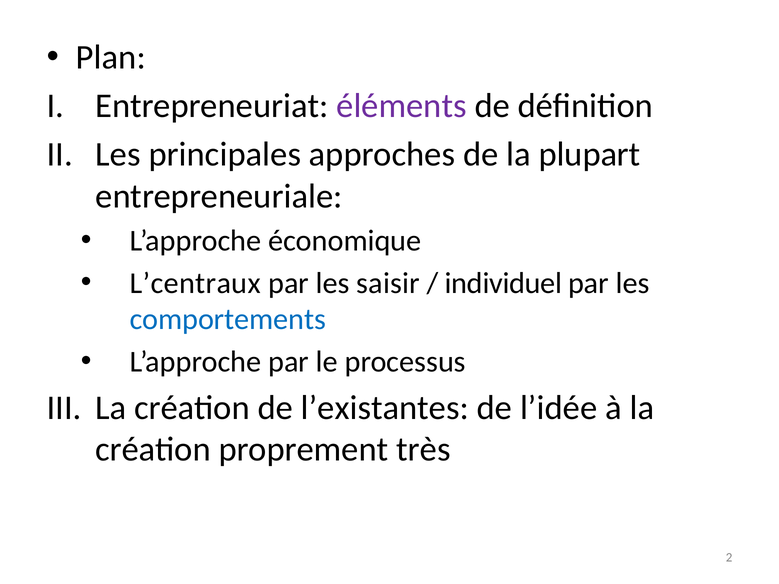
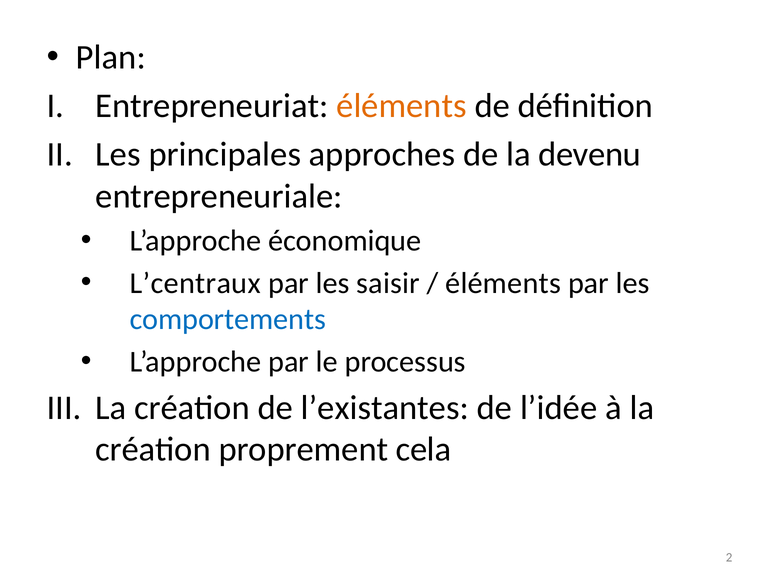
éléments colour: purple -> orange (401, 106)
plupart: plupart -> devenu (590, 155)
individuel: individuel -> éléments (503, 283)
très: très -> cela (423, 450)
